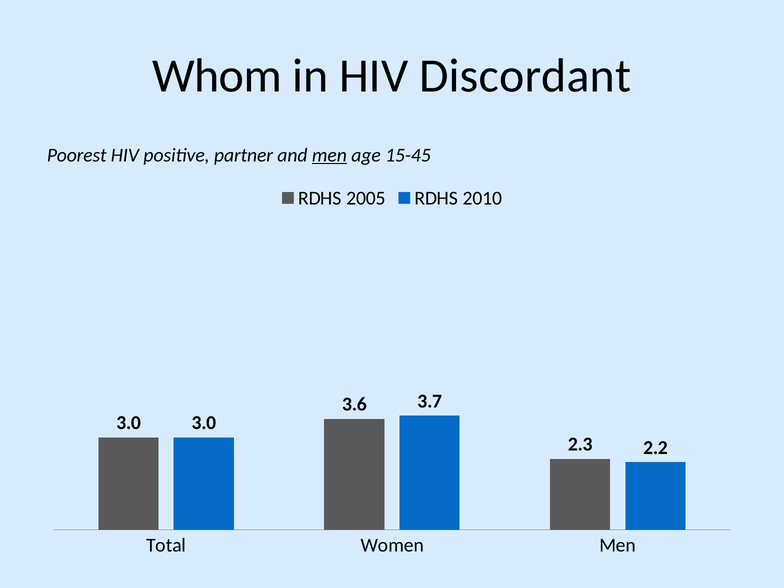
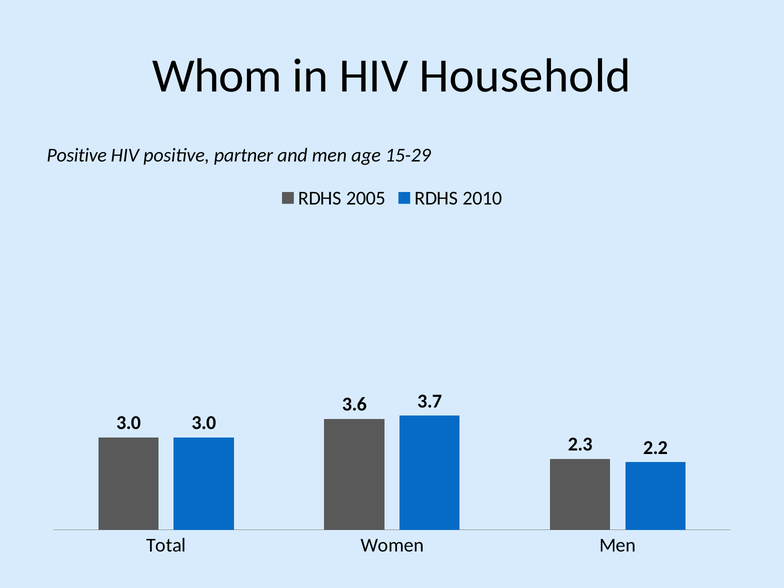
Discordant: Discordant -> Household (525, 76)
Poorest: Poorest -> Positive (77, 155)
men underline: present -> none (329, 155)
15-45: 15-45 -> 15-29 (408, 155)
